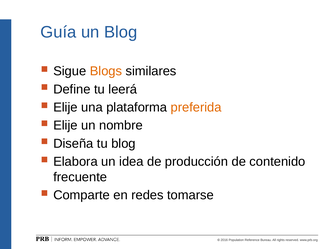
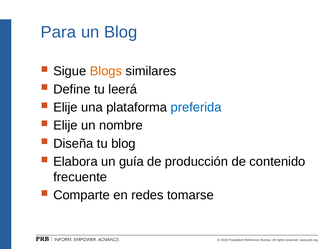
Guía: Guía -> Para (58, 32)
preferida colour: orange -> blue (196, 107)
idea: idea -> guía (131, 162)
